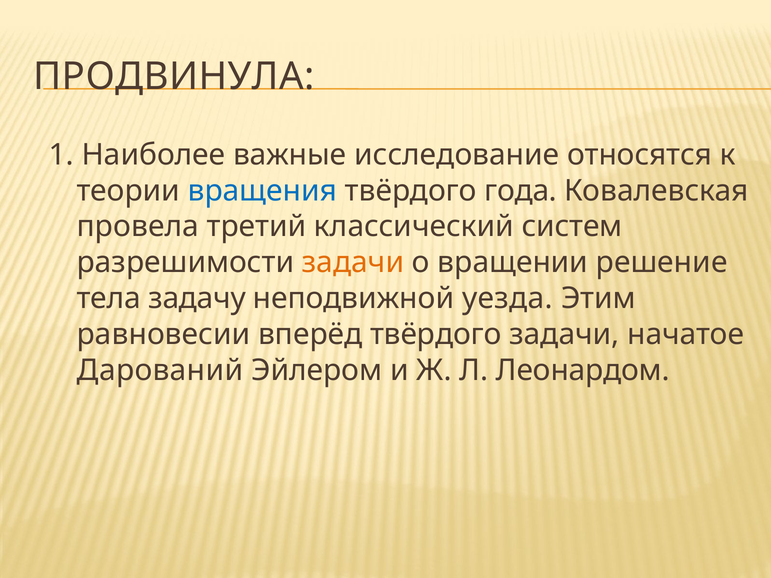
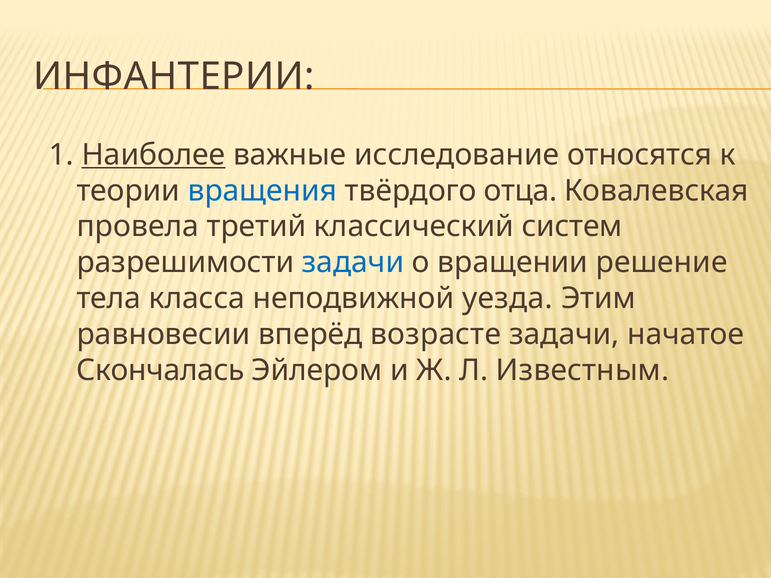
ПРОДВИНУЛА: ПРОДВИНУЛА -> ИНФАНТЕРИИ (174, 77)
Наиболее underline: none -> present (154, 155)
года: года -> отца (521, 191)
задачи colour: orange -> blue (353, 263)
задачу: задачу -> класса (197, 299)
вперёд твёрдого: твёрдого -> возрасте (436, 334)
Дарований: Дарований -> Скончалась (160, 370)
Леонардом: Леонардом -> Известным (583, 370)
